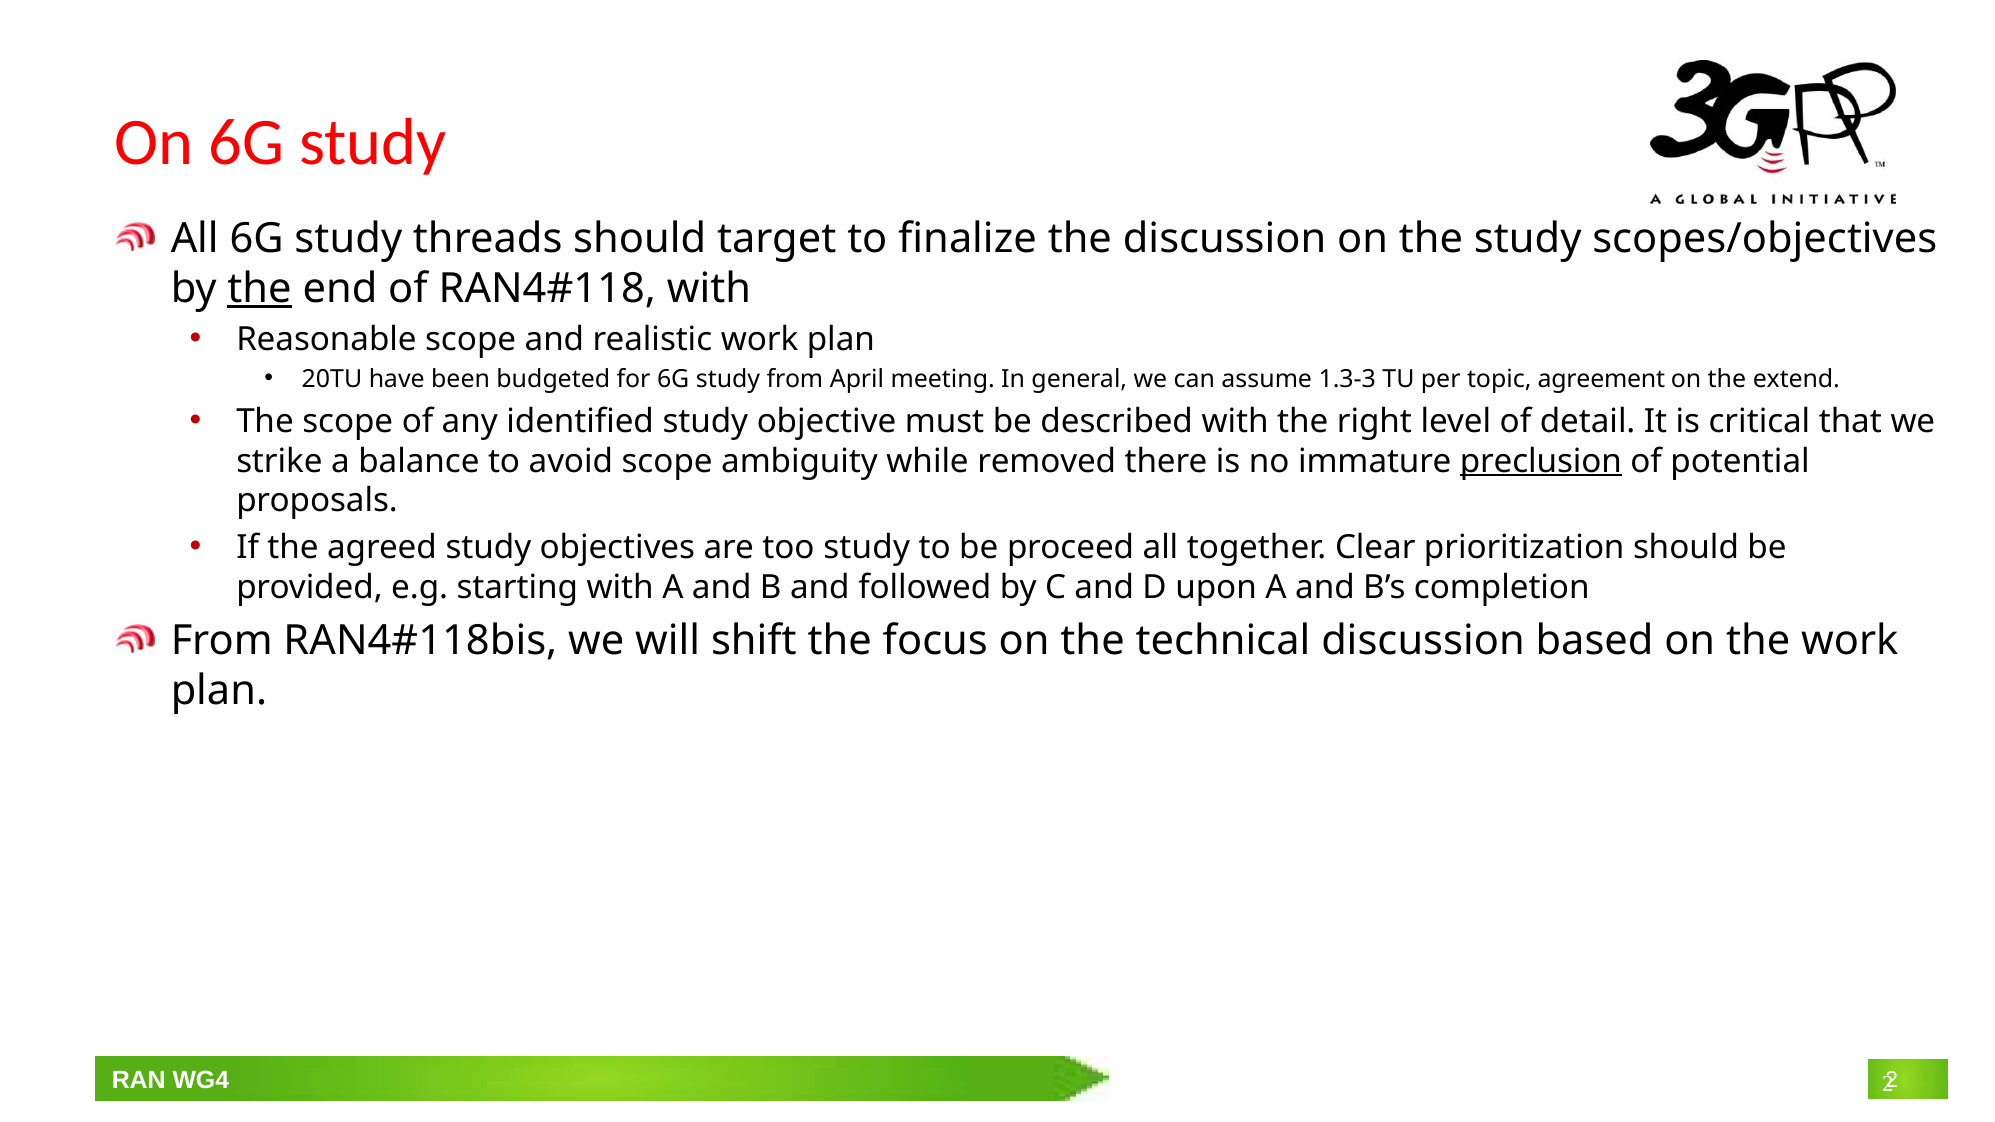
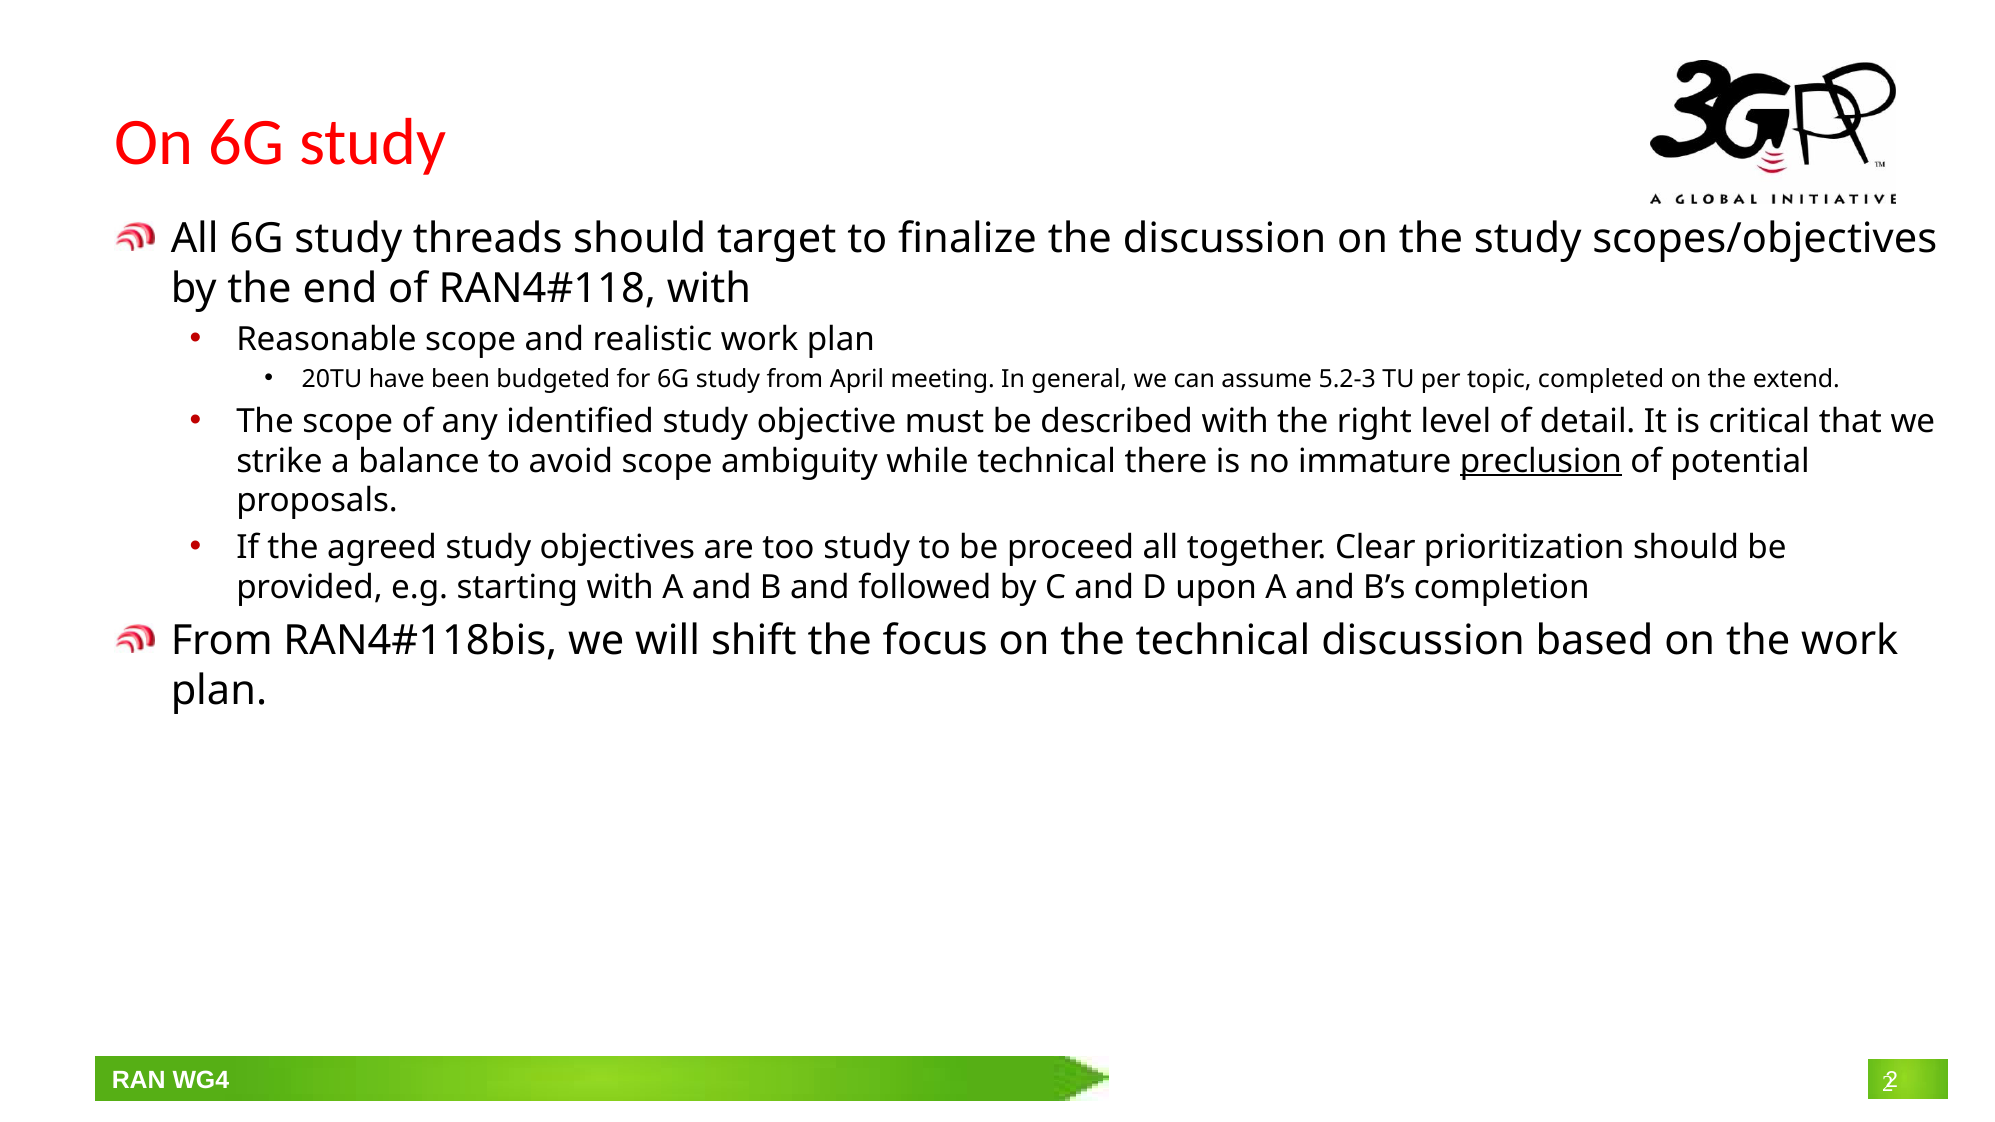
the underline: present -> none (260, 289)
1.3-3: 1.3-3 -> 5.2-3 (1347, 379)
agreement: agreement -> completed (1601, 379)
while removed: removed -> technical (1047, 461)
